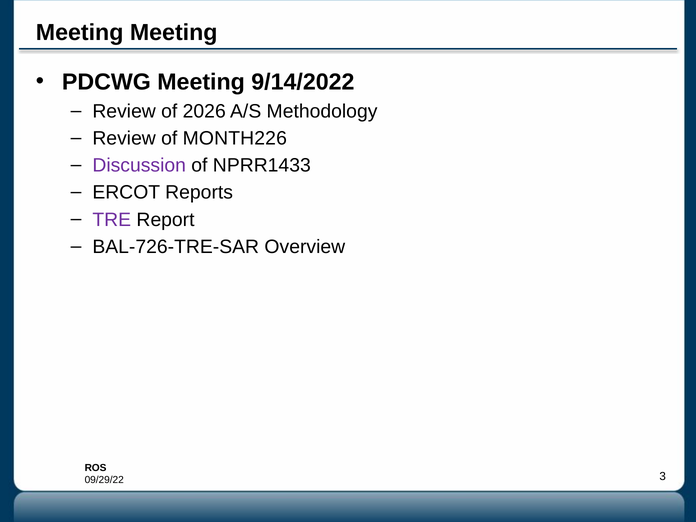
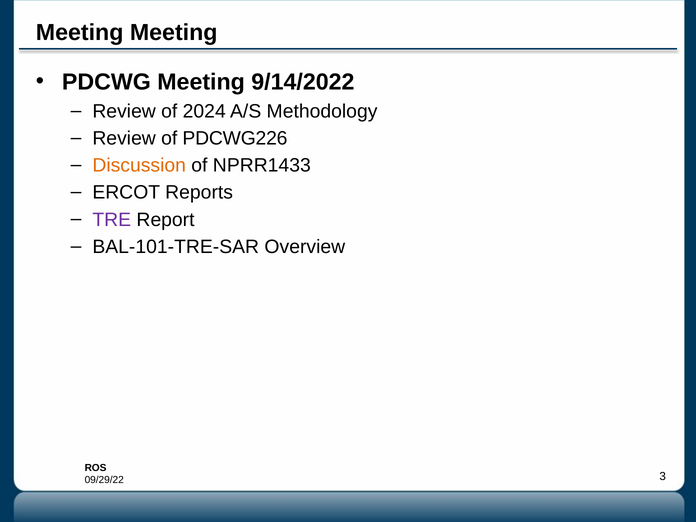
2026: 2026 -> 2024 (204, 111)
MONTH226: MONTH226 -> PDCWG226 (235, 138)
Discussion colour: purple -> orange (139, 165)
BAL-726-TRE-SAR: BAL-726-TRE-SAR -> BAL-101-TRE-SAR (176, 247)
